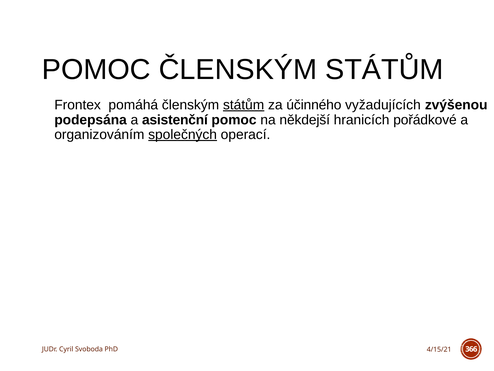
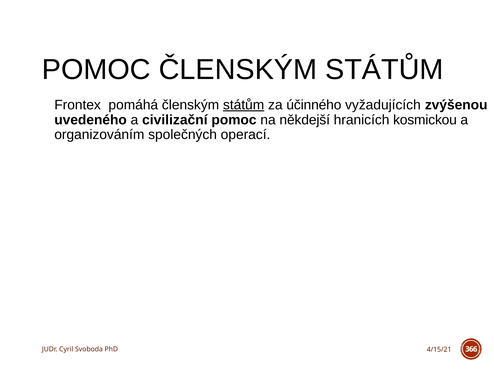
podepsána: podepsána -> uvedeného (91, 120)
asistenční: asistenční -> civilizační (175, 120)
pořádkové: pořádkové -> kosmickou (425, 120)
společných underline: present -> none (183, 134)
